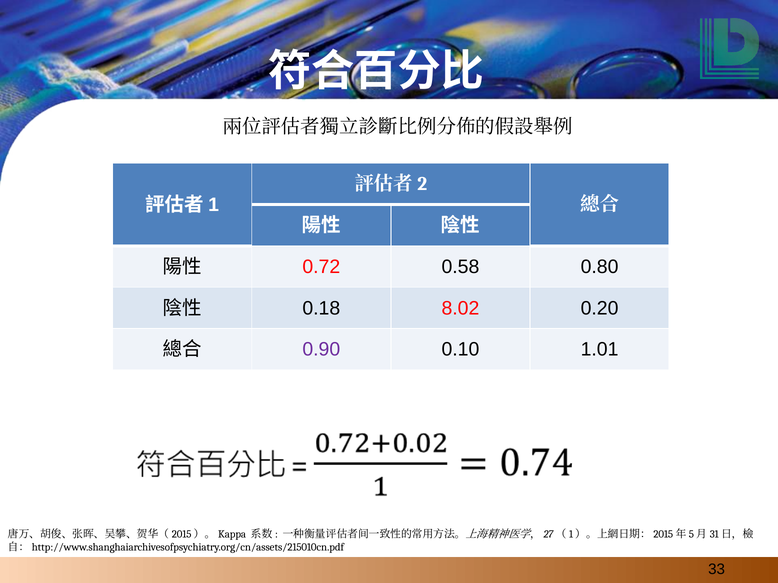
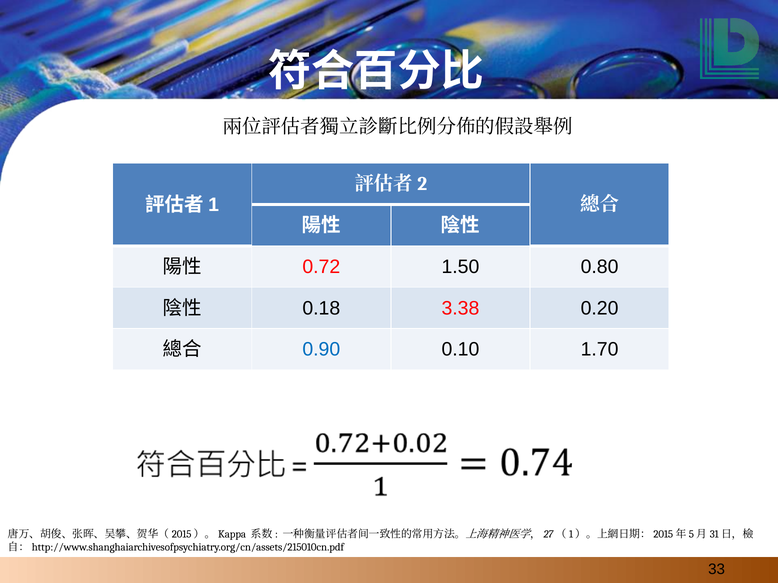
0.58: 0.58 -> 1.50 (460, 267)
8.02: 8.02 -> 3.38 (460, 308)
0.90 colour: purple -> blue (321, 350)
1.01: 1.01 -> 1.70 (600, 350)
